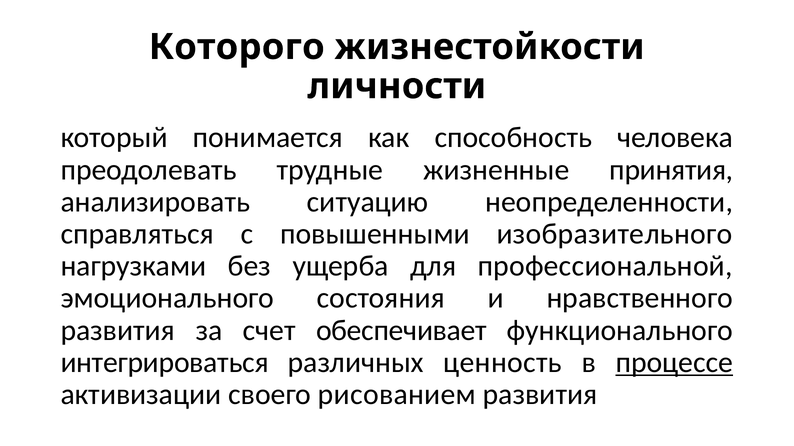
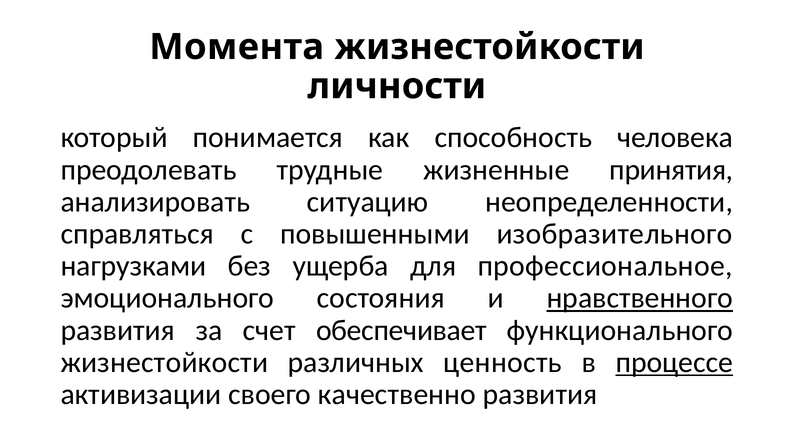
Которого: Которого -> Момента (237, 47)
профессиональной: профессиональной -> профессиональное (605, 266)
нравственного underline: none -> present (640, 299)
интегрироваться: интегрироваться -> жизнестойкости (164, 363)
рисованием: рисованием -> качественно (397, 395)
